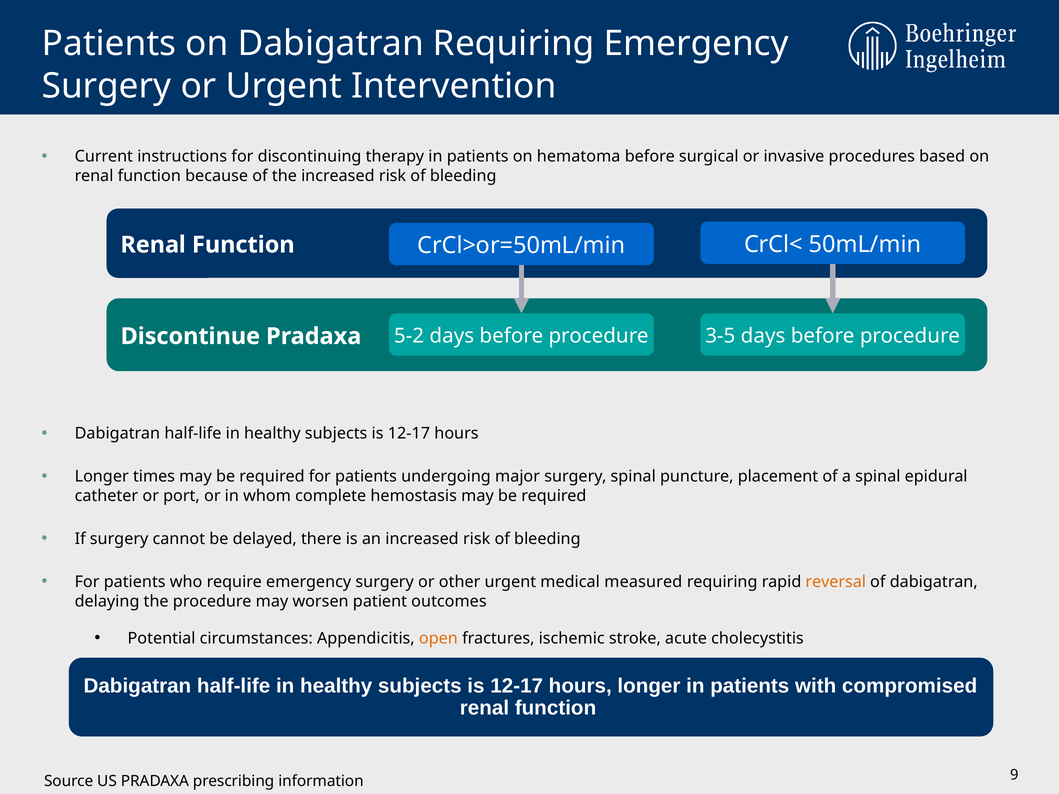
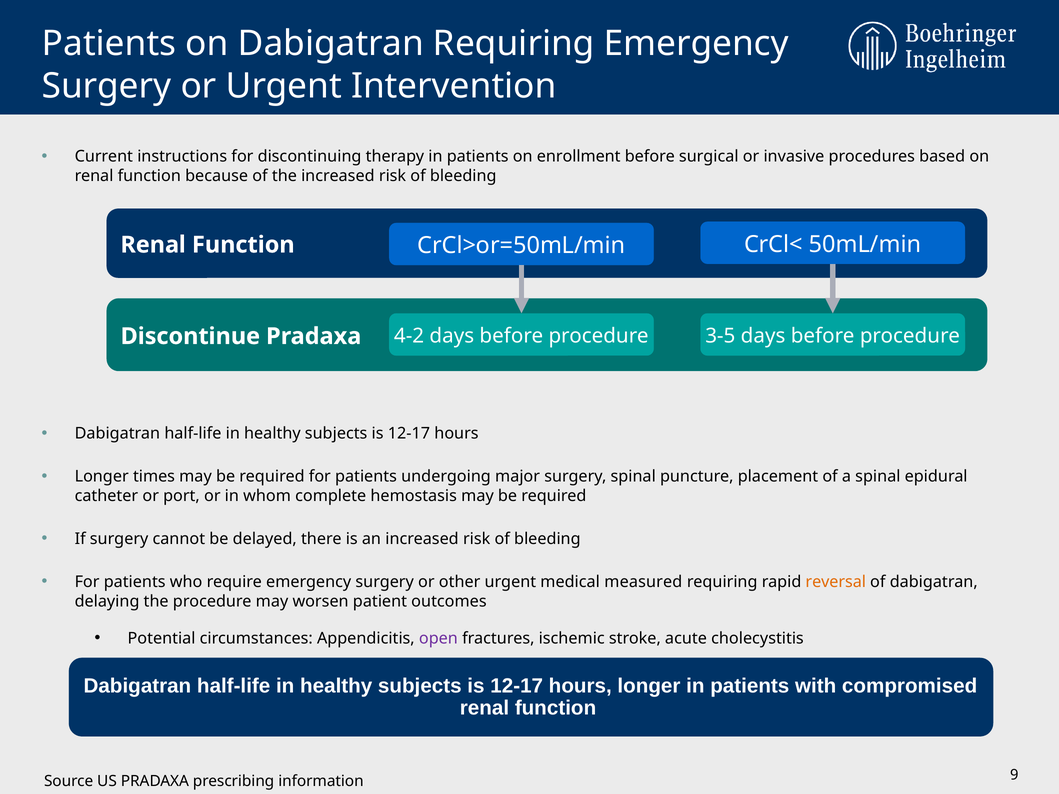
hematoma: hematoma -> enrollment (579, 157)
5-2: 5-2 -> 4-2 (409, 336)
open colour: orange -> purple (438, 638)
